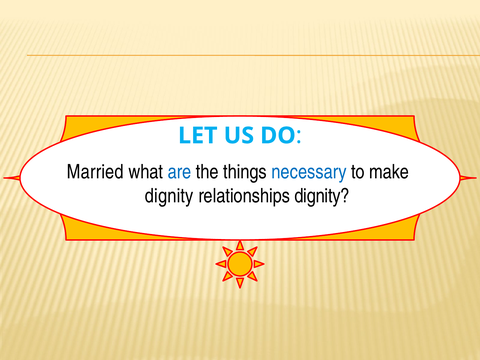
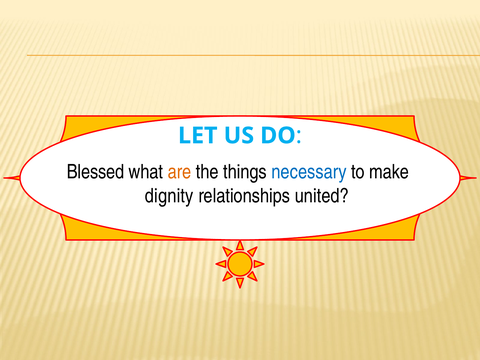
Married: Married -> Blessed (96, 172)
are colour: blue -> orange (180, 172)
relationships dignity: dignity -> united (322, 196)
